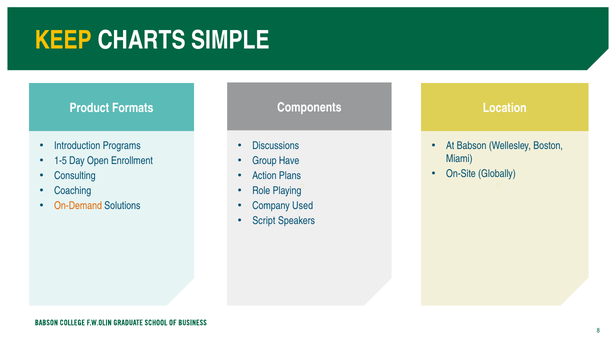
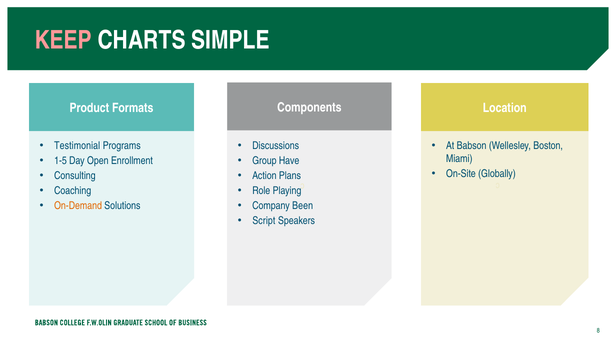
KEEP colour: yellow -> pink (63, 40)
Introduction: Introduction -> Testimonial (77, 146)
Used: Used -> Been (303, 206)
